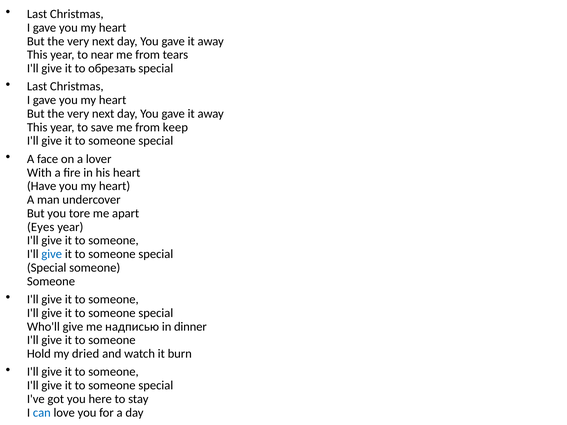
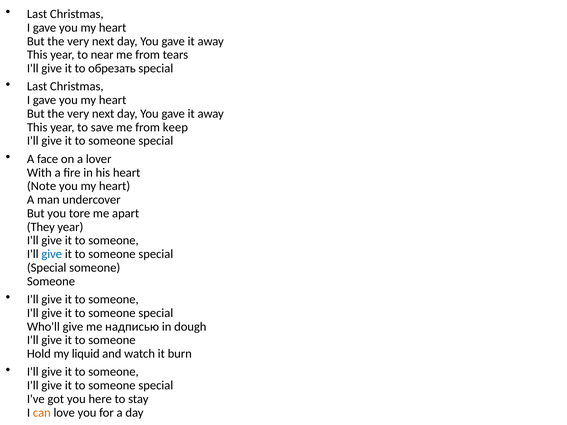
Have: Have -> Note (42, 186)
Eyes: Eyes -> They (41, 227)
dinner: dinner -> dough (190, 327)
dried: dried -> liquid (86, 354)
can colour: blue -> orange (42, 413)
